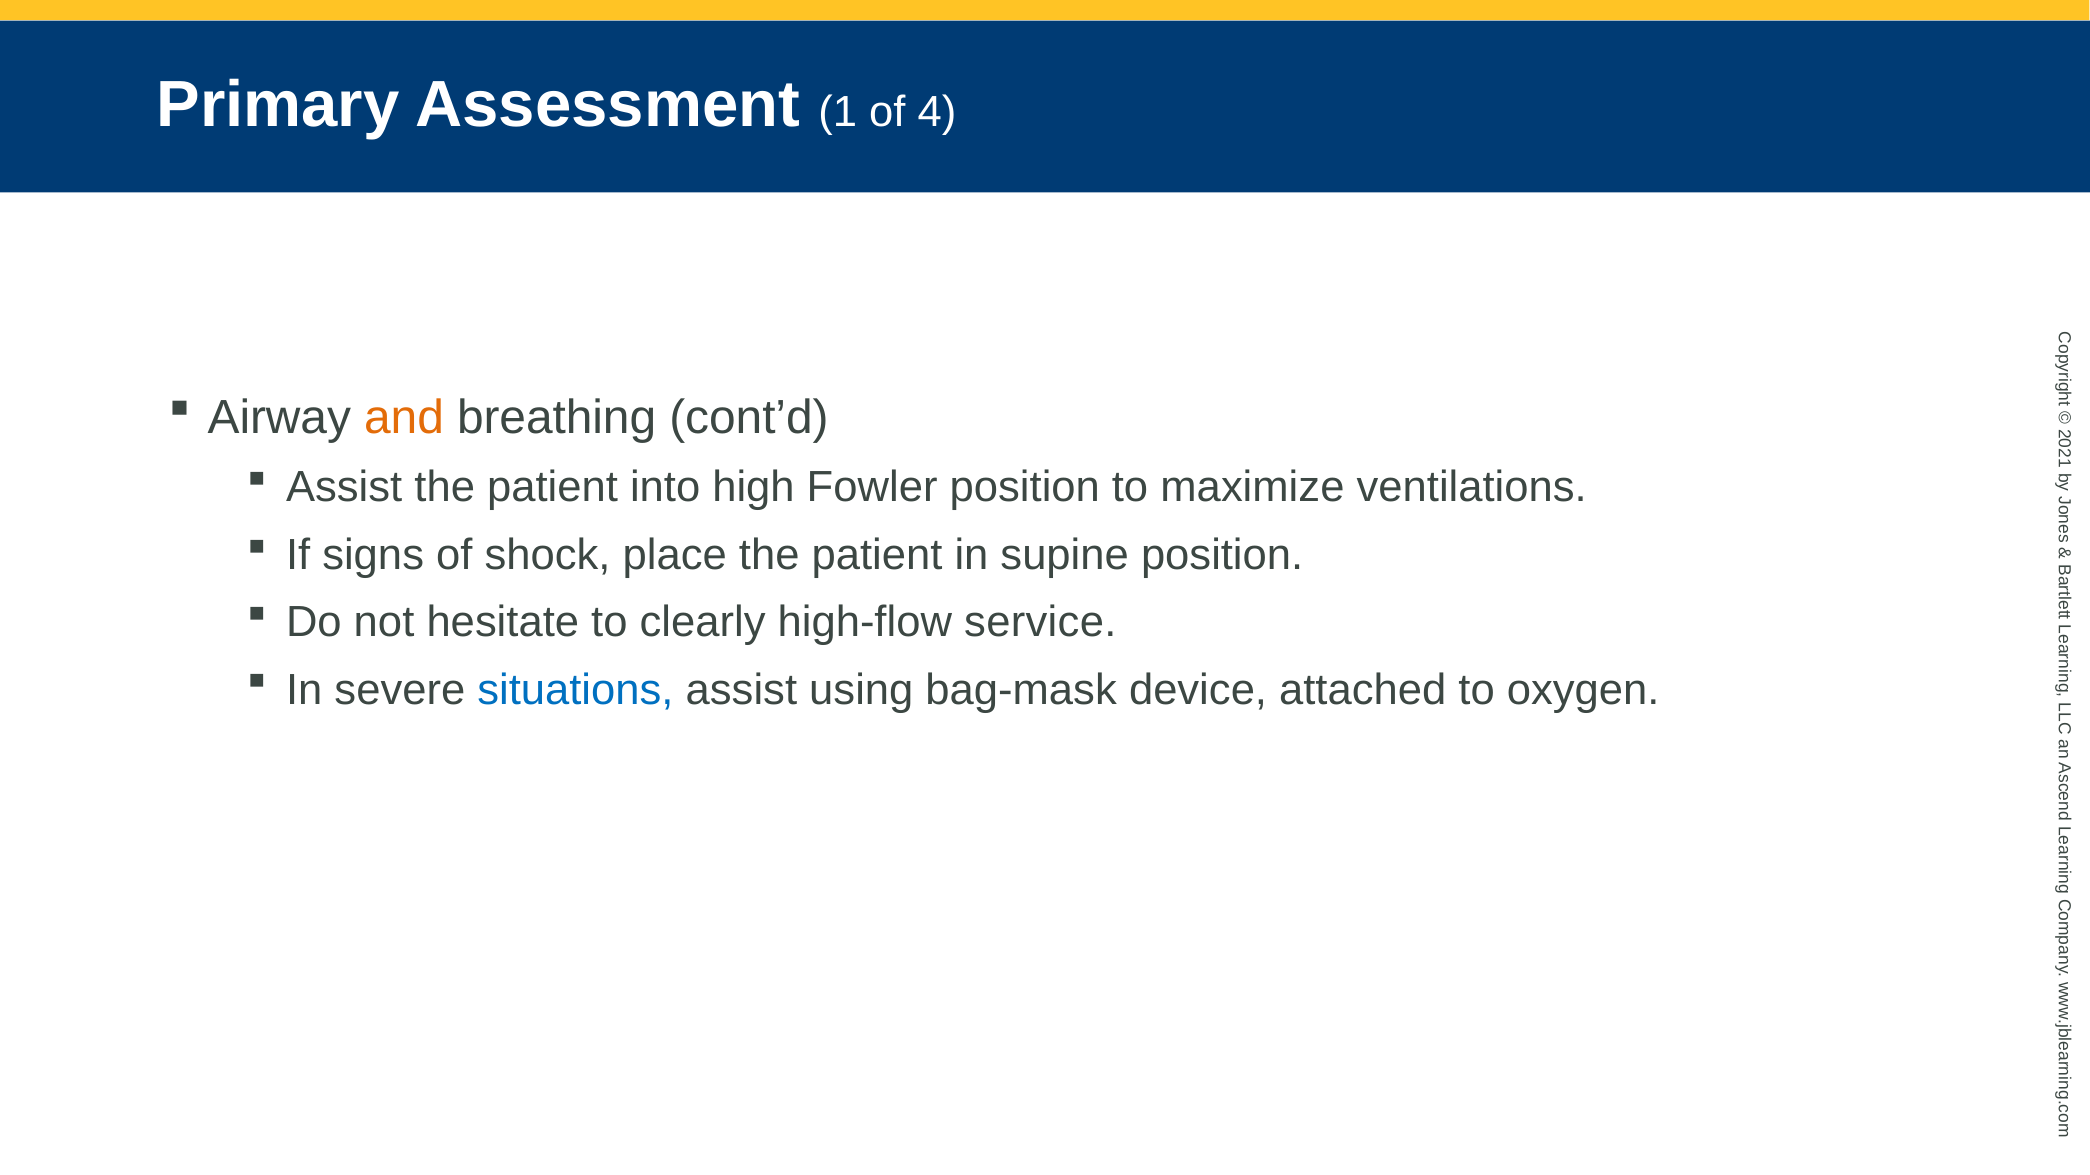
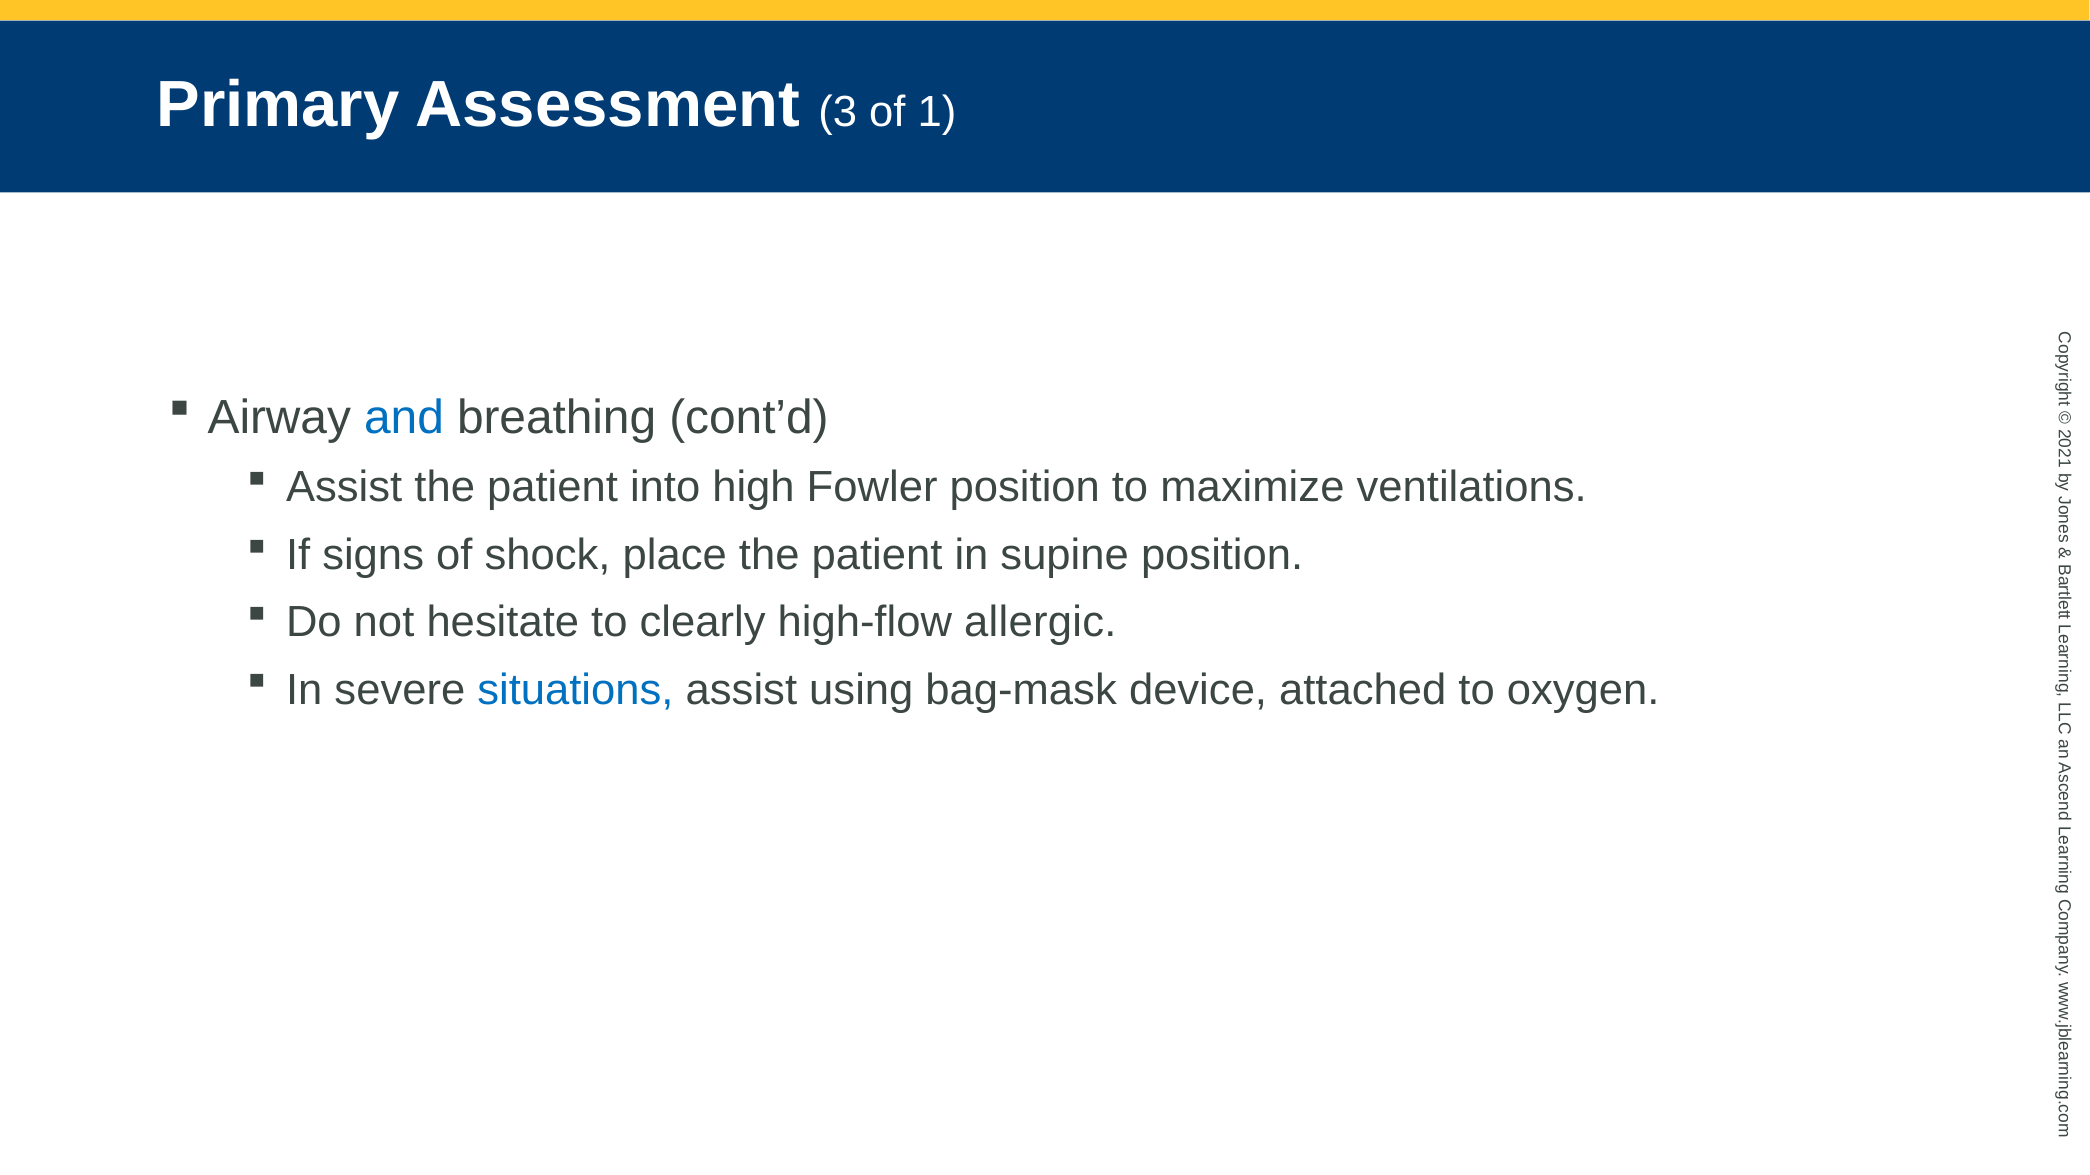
Assessment 1: 1 -> 3 (838, 112)
of 4: 4 -> 1 (937, 112)
and colour: orange -> blue (404, 418)
service: service -> allergic (1040, 622)
